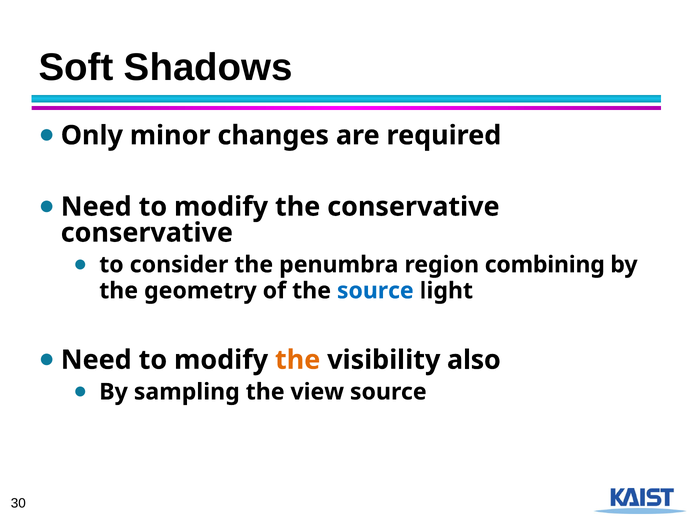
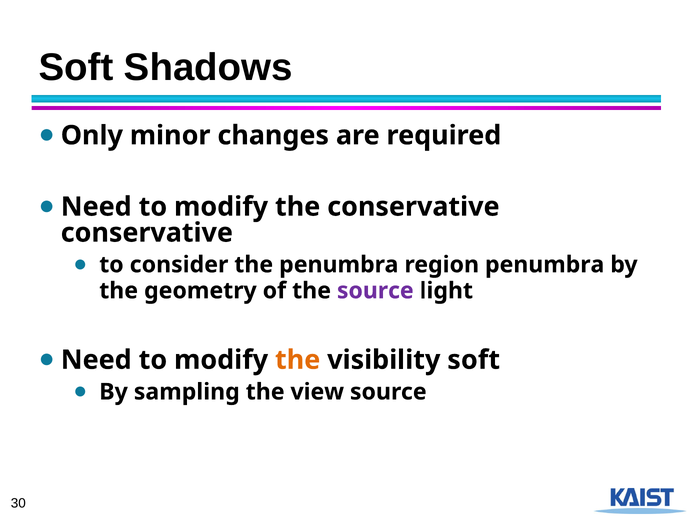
region combining: combining -> penumbra (545, 265)
source colour: blue -> purple (375, 291)
visibility also: also -> soft (474, 360)
